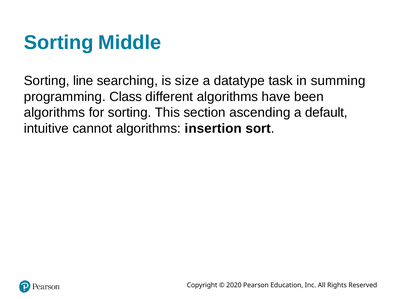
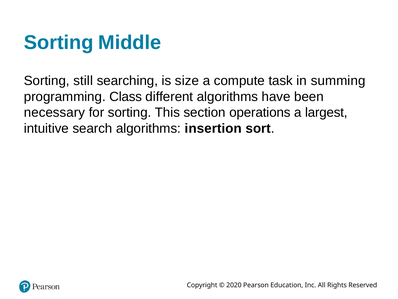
line: line -> still (83, 81)
datatype: datatype -> compute (239, 81)
algorithms: algorithms -> necessary (54, 112)
ascending: ascending -> operations (260, 112)
default: default -> largest (326, 112)
cannot: cannot -> search (92, 128)
